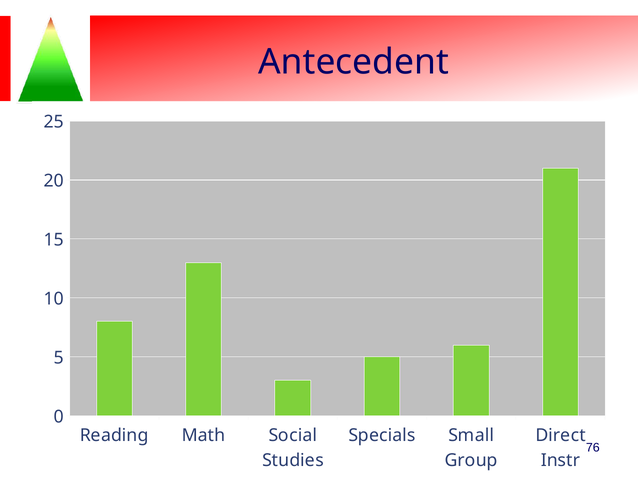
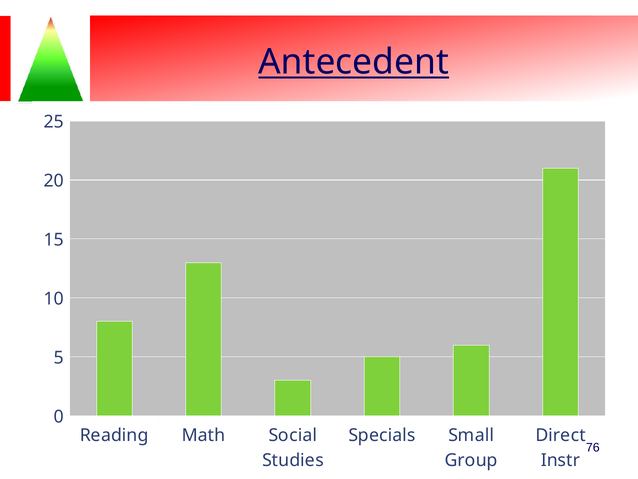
Antecedent underline: none -> present (354, 62)
